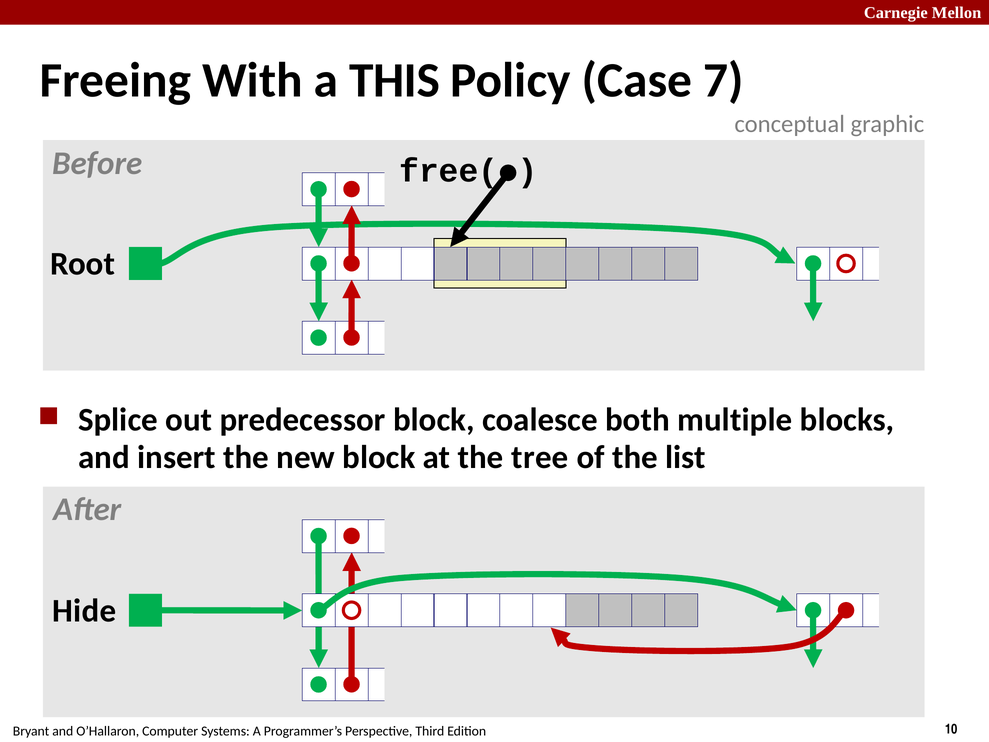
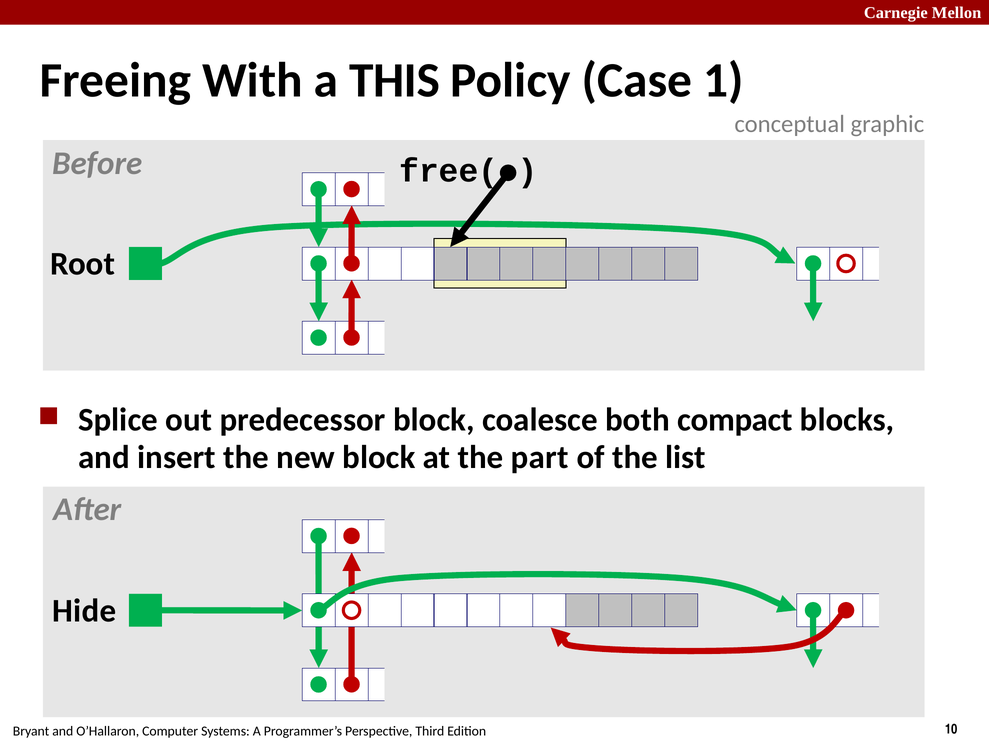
7: 7 -> 1 (724, 80)
multiple: multiple -> compact (735, 420)
tree: tree -> part (540, 457)
